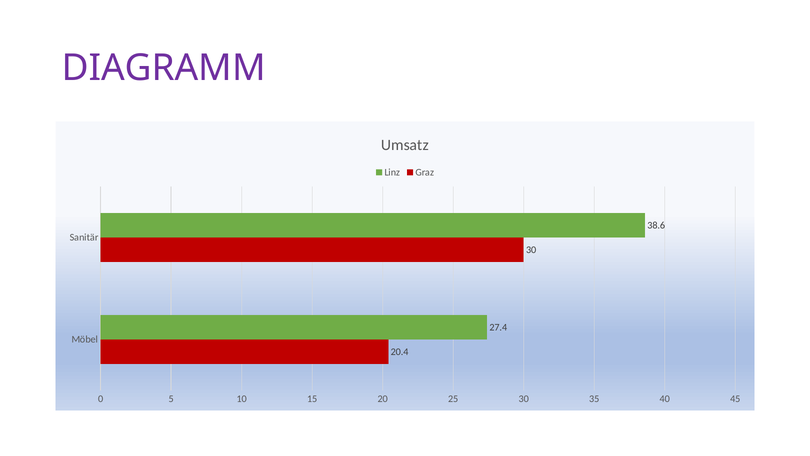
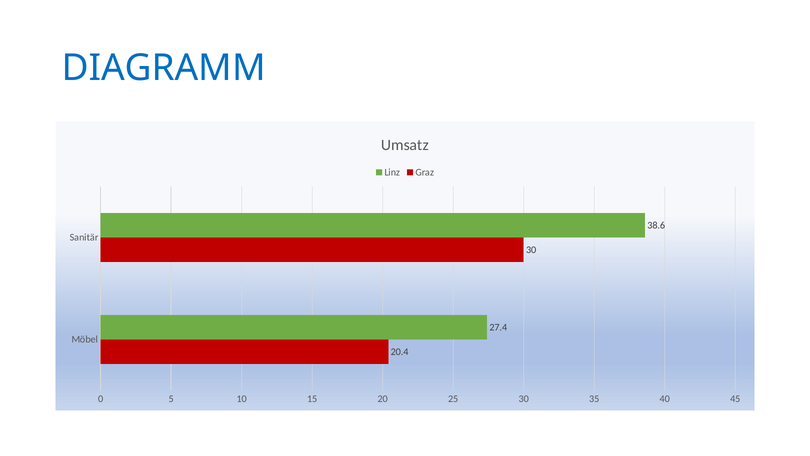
DIAGRAMM colour: purple -> blue (164, 68)
